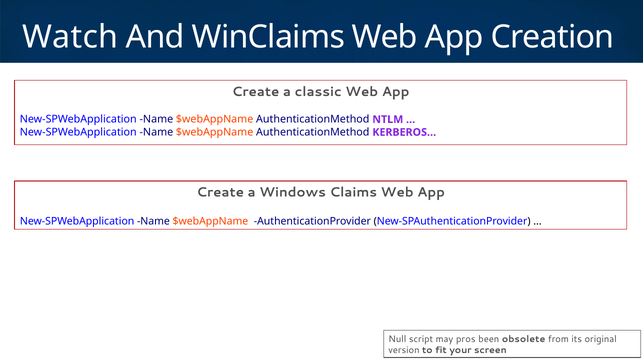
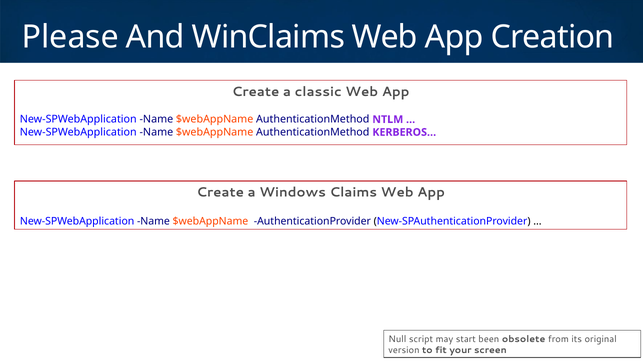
Watch: Watch -> Please (70, 37)
pros: pros -> start (466, 339)
